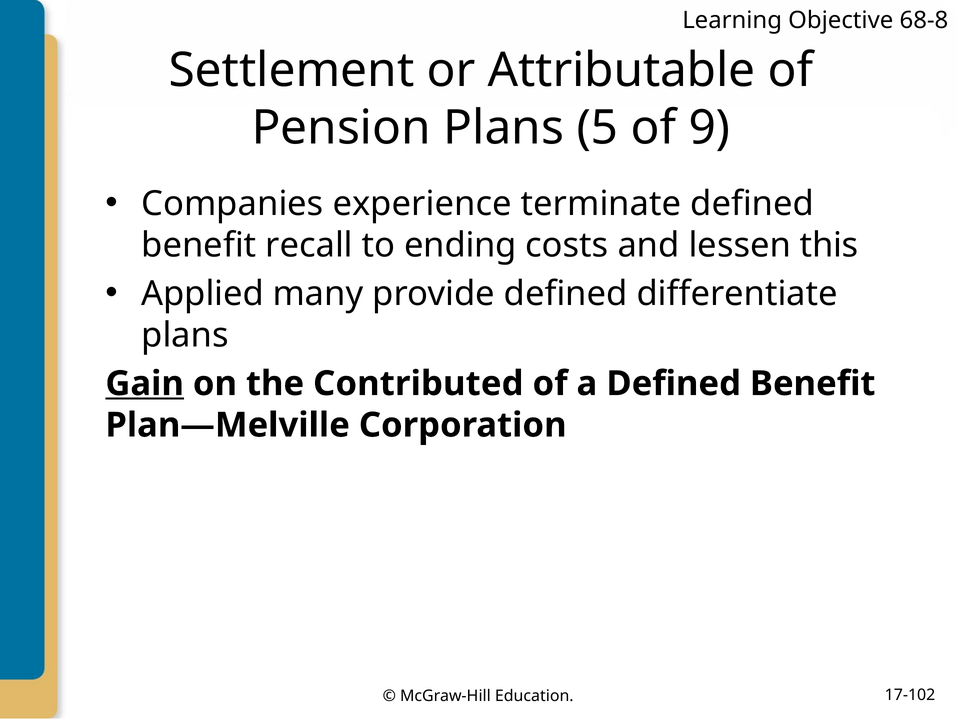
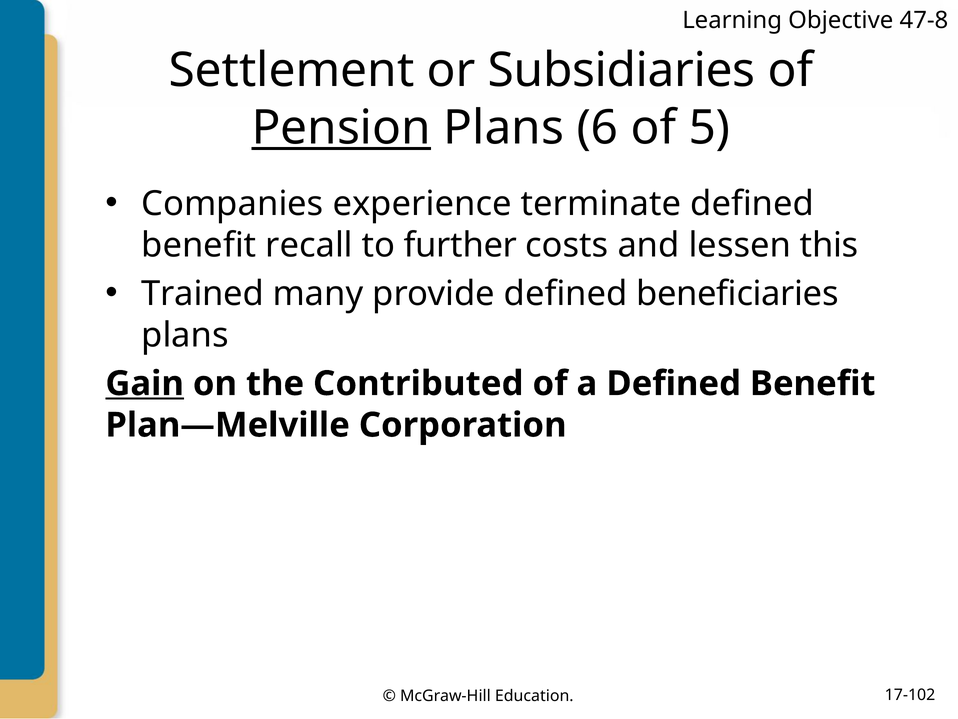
68-8: 68-8 -> 47-8 (924, 20)
Attributable: Attributable -> Subsidiaries (622, 70)
Pension underline: none -> present (341, 128)
5: 5 -> 6 (597, 128)
9: 9 -> 5 (710, 128)
ending: ending -> further (460, 245)
Applied: Applied -> Trained (203, 293)
differentiate: differentiate -> beneficiaries (737, 293)
